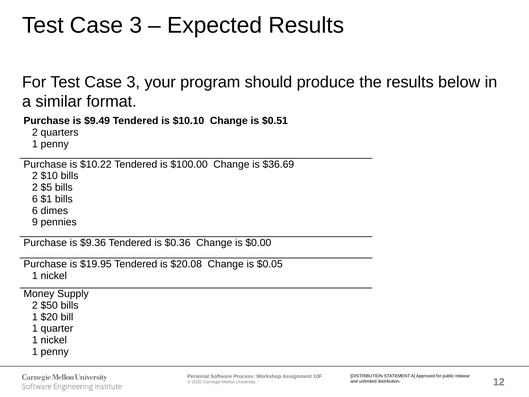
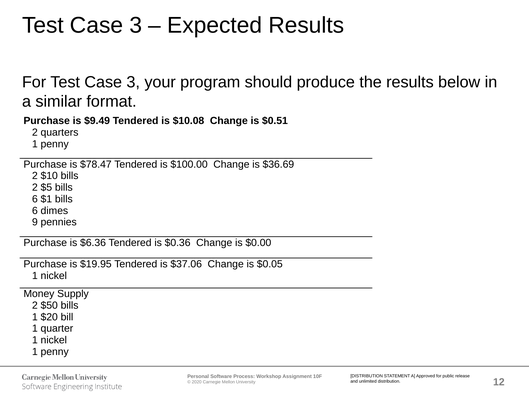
$10.10: $10.10 -> $10.08 (188, 121)
$10.22: $10.22 -> $78.47 (96, 164)
$9.36: $9.36 -> $6.36 (93, 242)
$20.08: $20.08 -> $37.06 (186, 264)
